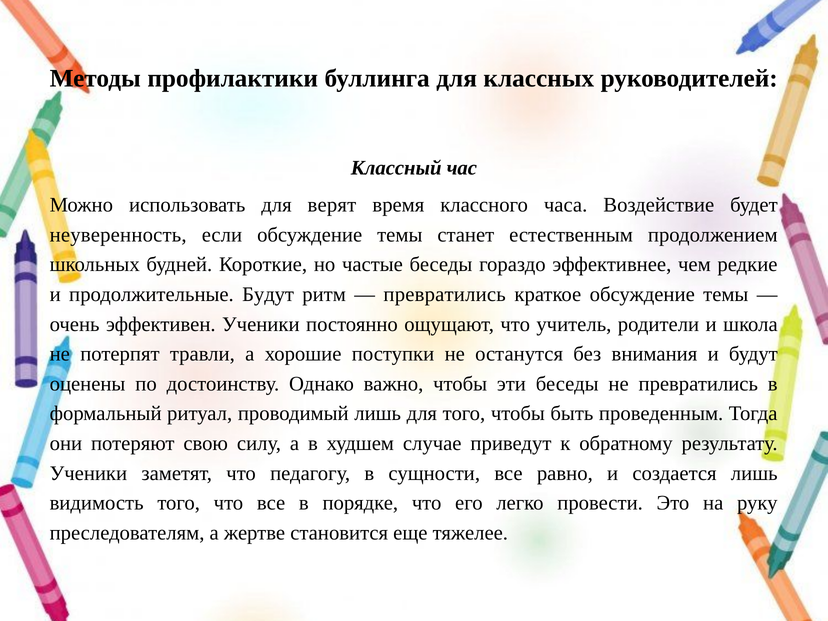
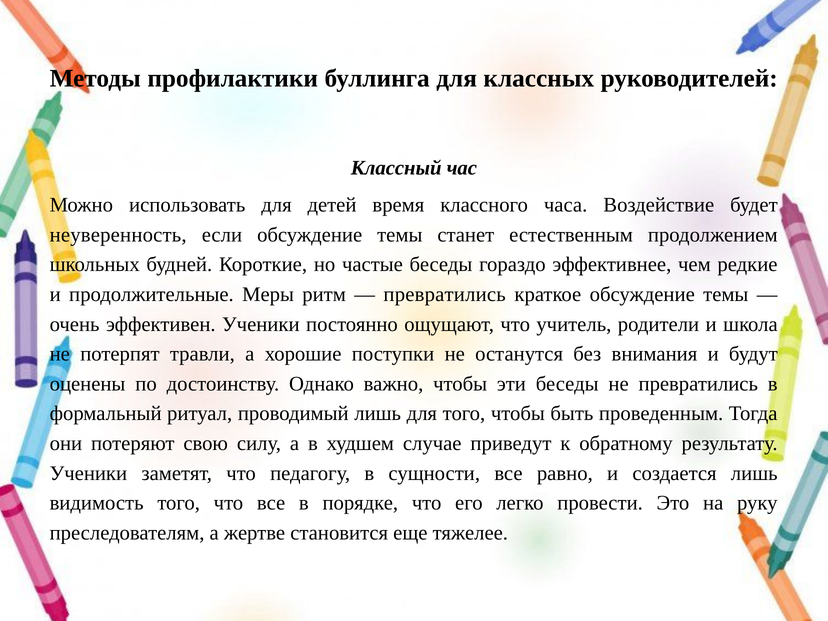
верят: верят -> детей (332, 205)
продолжительные Будут: Будут -> Меры (268, 294)
